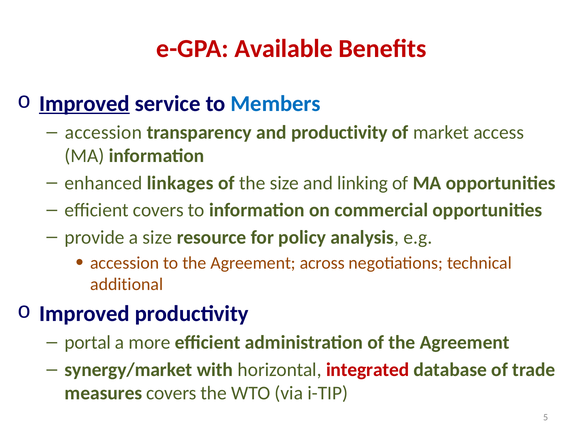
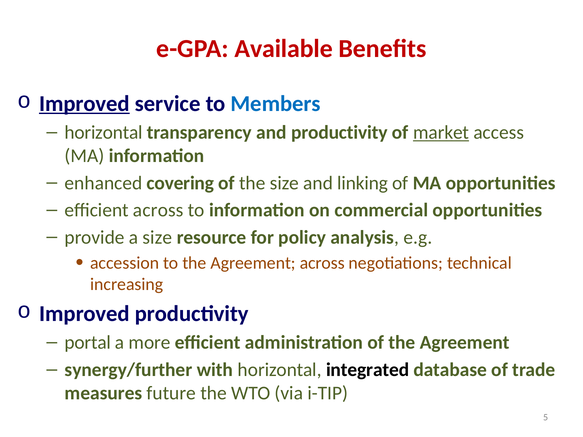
accession: accession -> horizontal (104, 133)
market underline: none -> present (441, 133)
linkages: linkages -> covering (180, 183)
efficient covers: covers -> across (158, 210)
additional: additional -> increasing (127, 285)
synergy/market: synergy/market -> synergy/further (128, 370)
integrated colour: red -> black (368, 370)
measures covers: covers -> future (171, 393)
